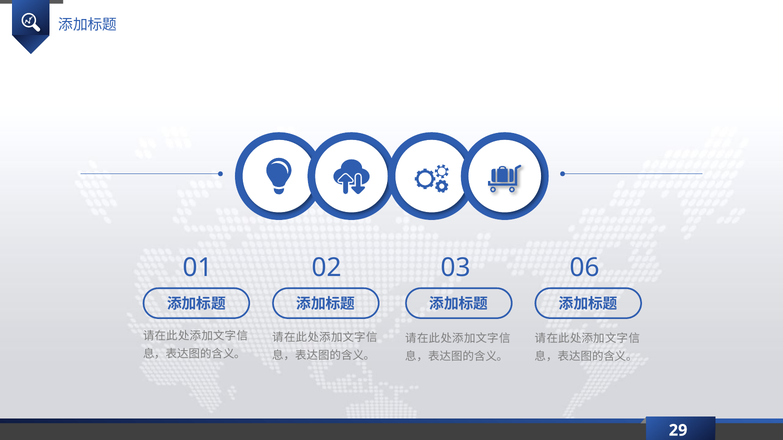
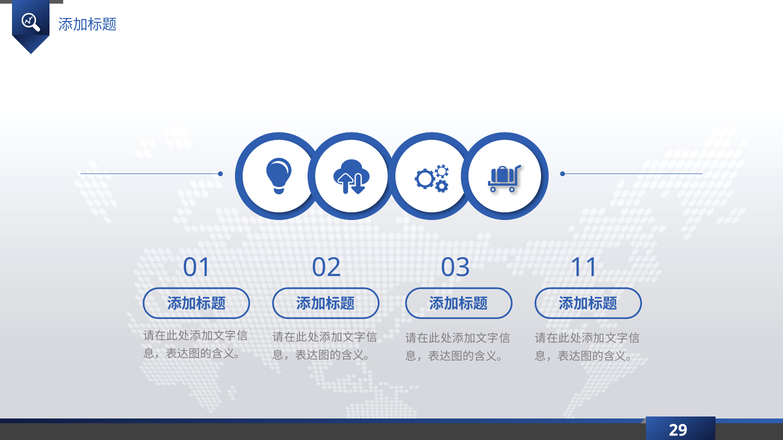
06: 06 -> 11 (585, 268)
